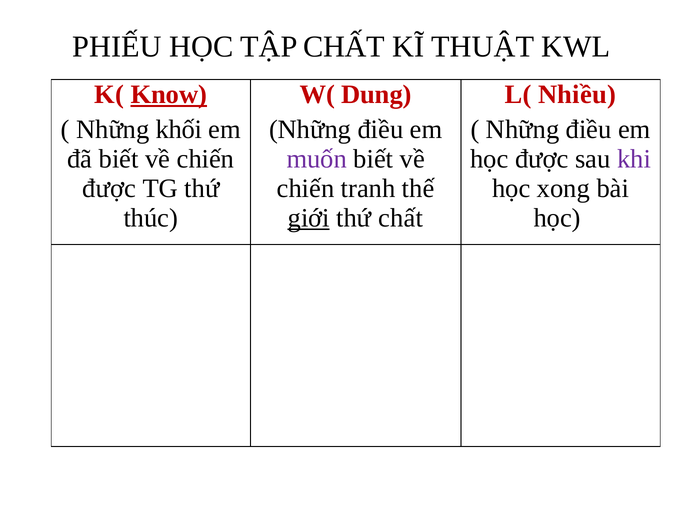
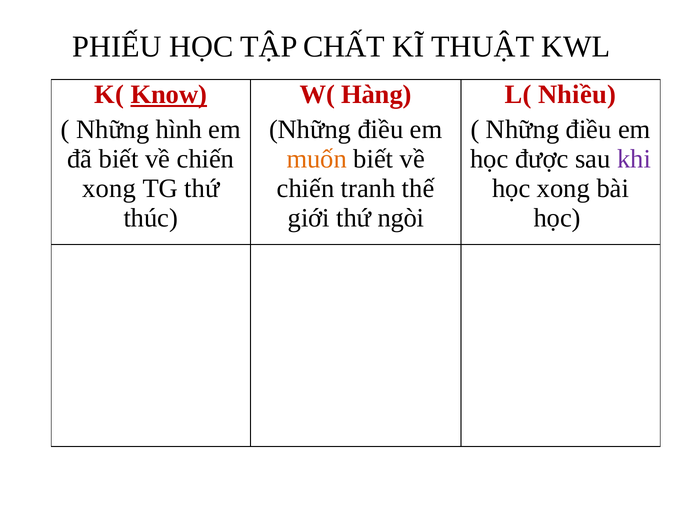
Dung: Dung -> Hàng (376, 95)
khối: khối -> hình (179, 130)
muốn colour: purple -> orange (317, 159)
được: được -> xong (109, 188)
giới underline: present -> none (309, 218)
thứ chất: chất -> ngòi (401, 218)
